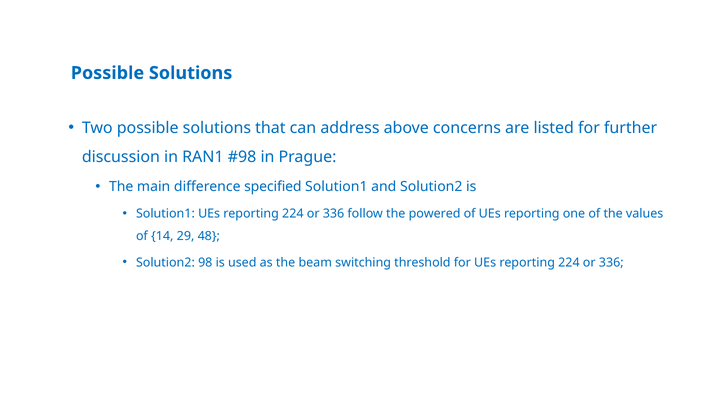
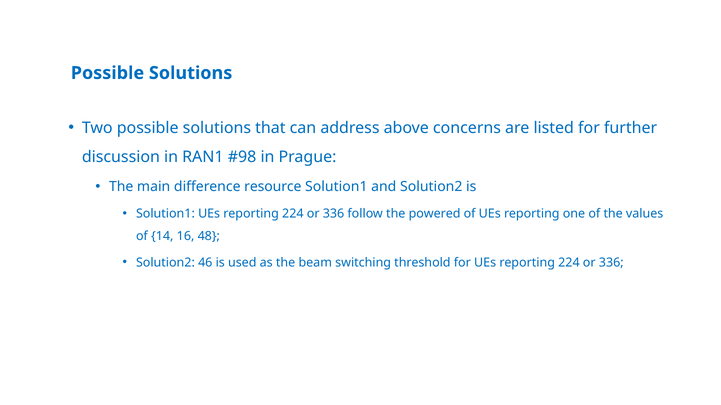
specified: specified -> resource (273, 187)
29: 29 -> 16 (186, 237)
98: 98 -> 46 (205, 263)
